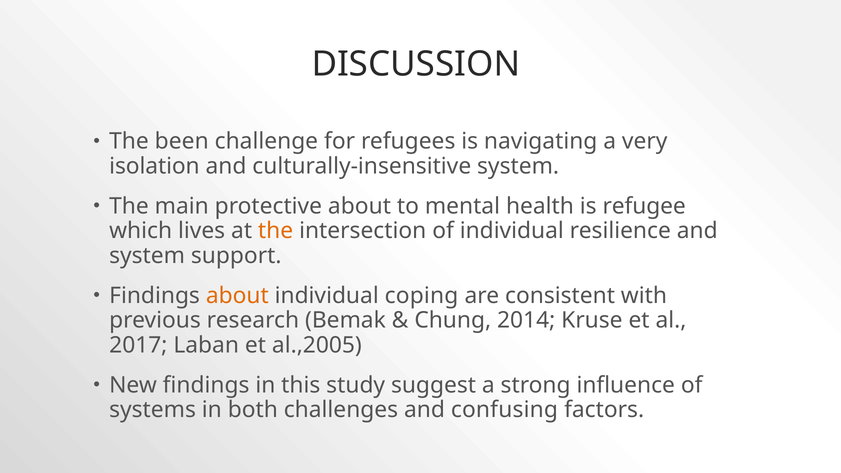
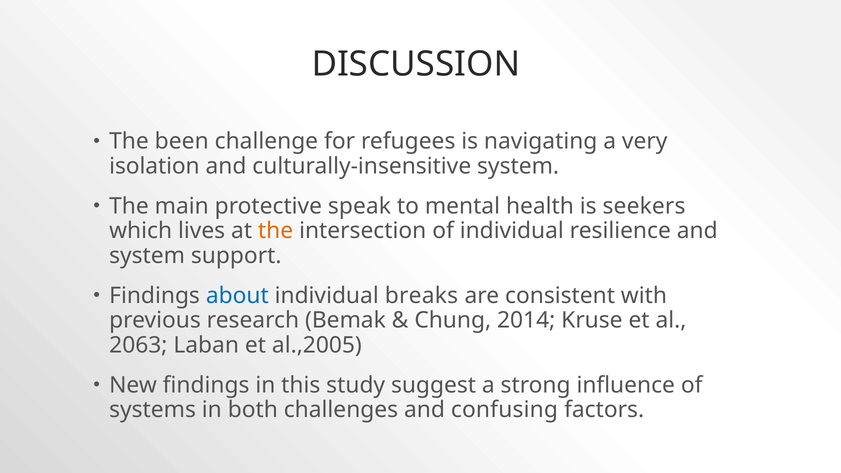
protective about: about -> speak (359, 206)
refugee: refugee -> seekers (644, 206)
about colour: orange -> blue (237, 296)
coping: coping -> breaks (422, 296)
2017: 2017 -> 2063 (138, 345)
